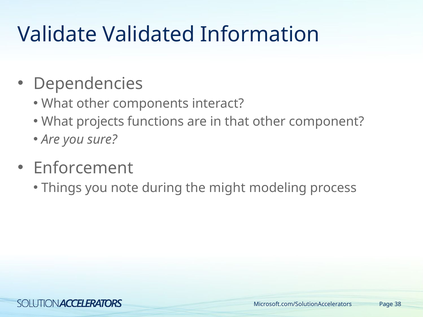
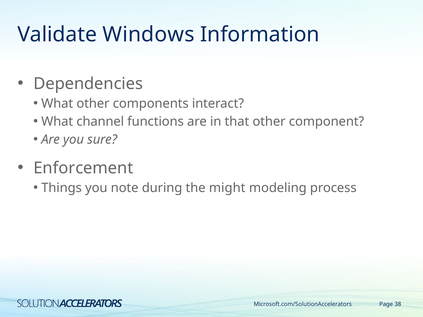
Validated: Validated -> Windows (149, 35)
projects: projects -> channel (100, 122)
